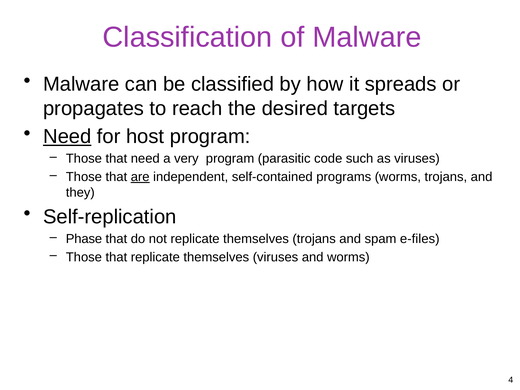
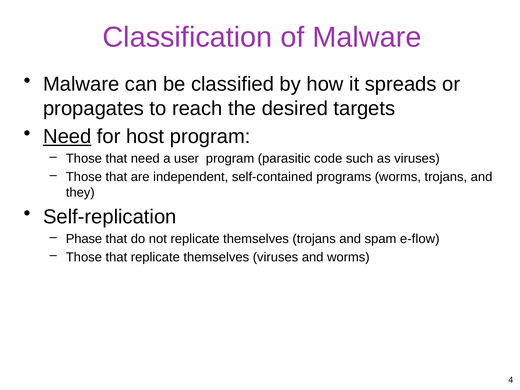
very: very -> user (186, 159)
are underline: present -> none (140, 177)
e-files: e-files -> e-flow (420, 239)
